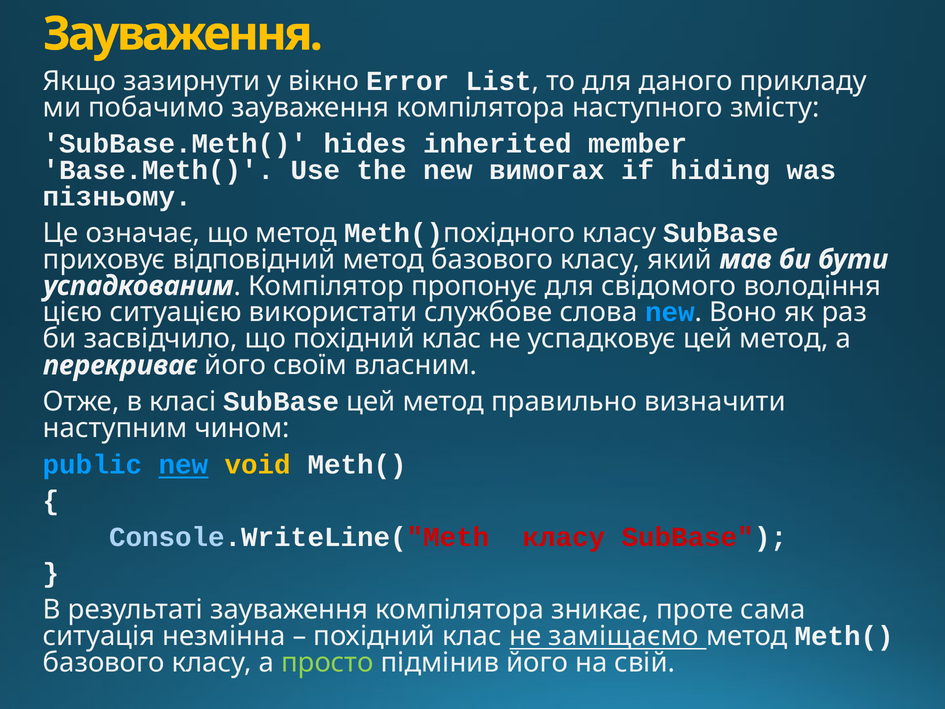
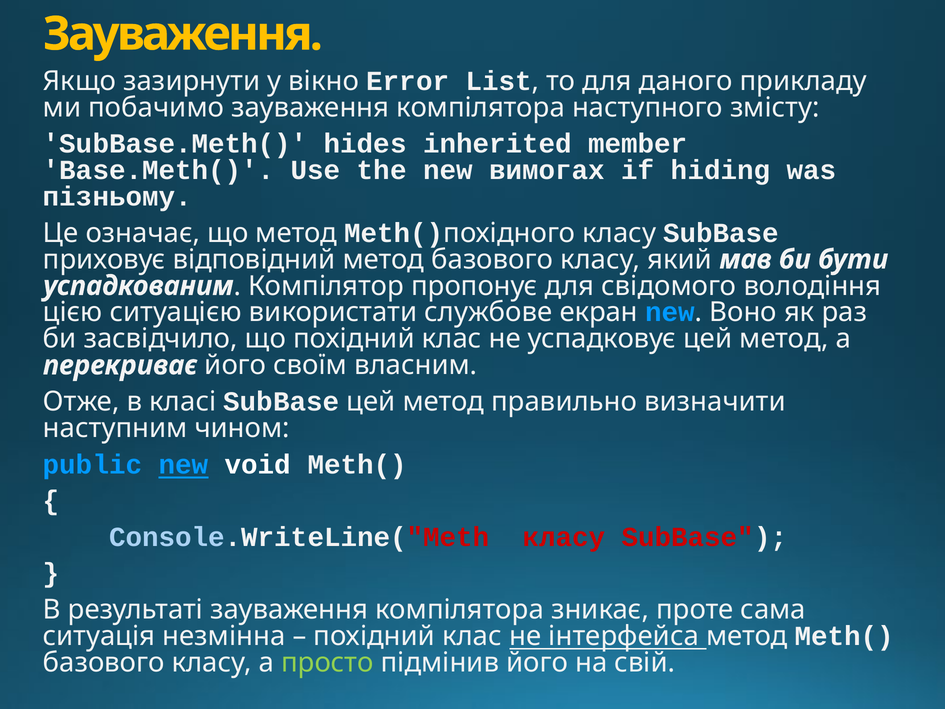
слова: слова -> екран (599, 312)
void colour: yellow -> white (258, 464)
заміщаємо: заміщаємо -> інтерфейса (624, 636)
